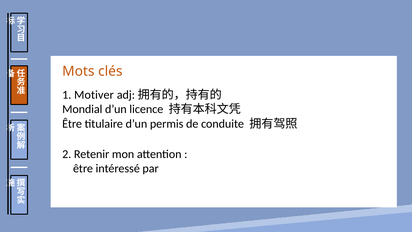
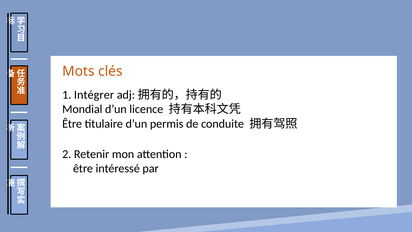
Motiver: Motiver -> Intégrer (94, 95)
